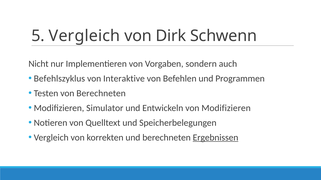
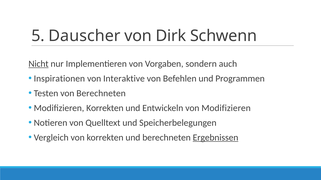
5 Vergleich: Vergleich -> Dauscher (84, 36)
Nicht underline: none -> present (38, 64)
Befehlszyklus: Befehlszyklus -> Inspirationen (59, 79)
Modifizieren Simulator: Simulator -> Korrekten (105, 108)
